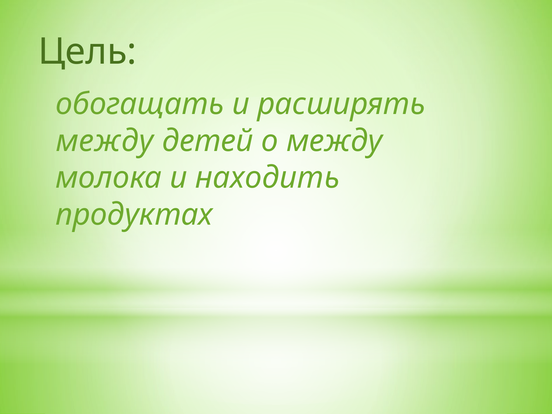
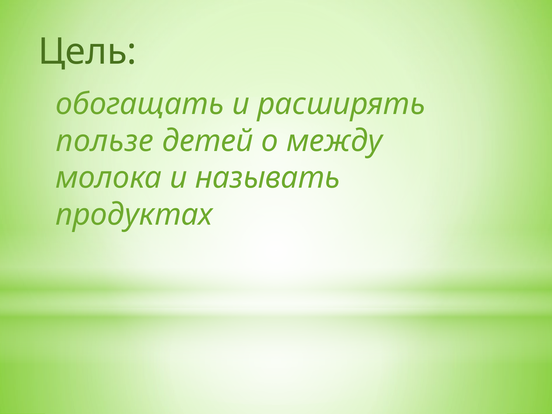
между: между -> пользе (105, 141)
находить: находить -> называть (268, 178)
